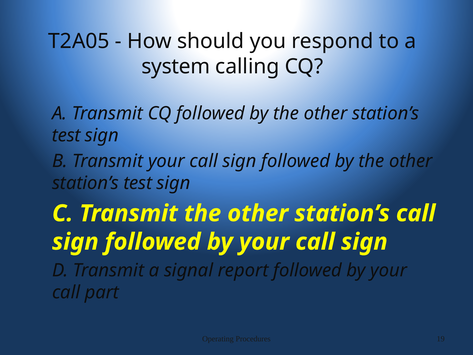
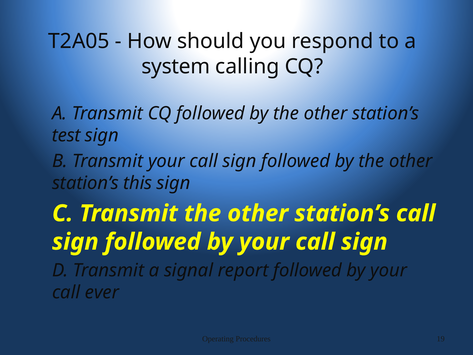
test: test -> this (138, 183)
part: part -> ever (102, 292)
